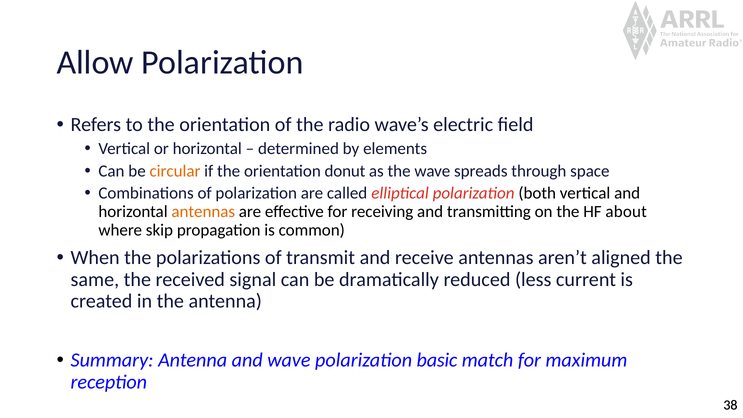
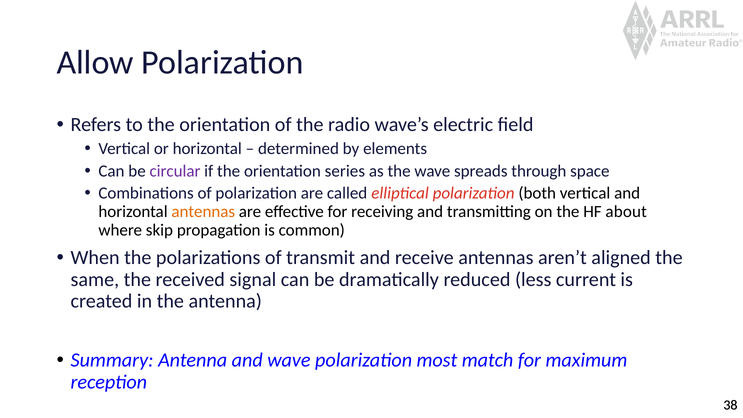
circular colour: orange -> purple (175, 171)
donut: donut -> series (345, 171)
basic: basic -> most (437, 360)
